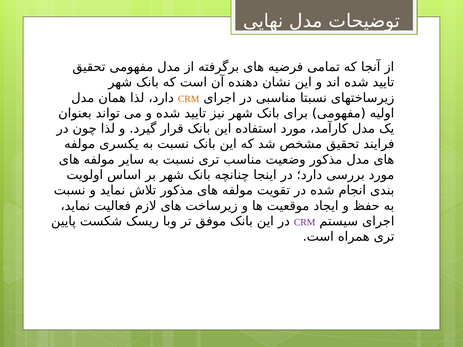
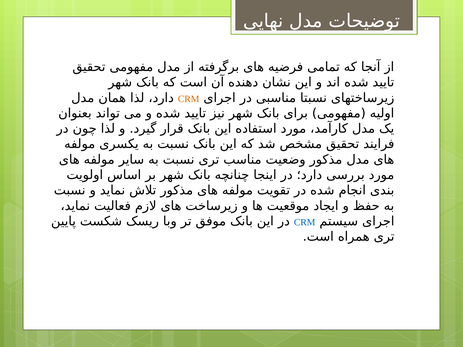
CRM colour: purple -> blue (305, 222)
